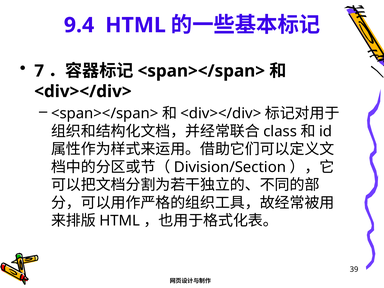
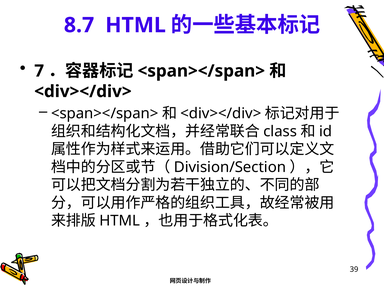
9.4: 9.4 -> 8.7 (79, 25)
